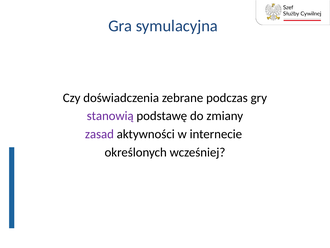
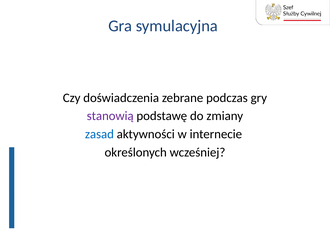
zasad colour: purple -> blue (99, 134)
